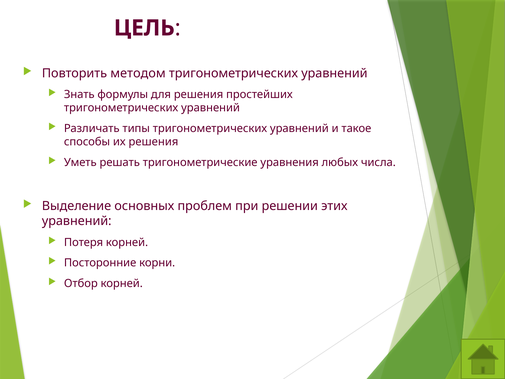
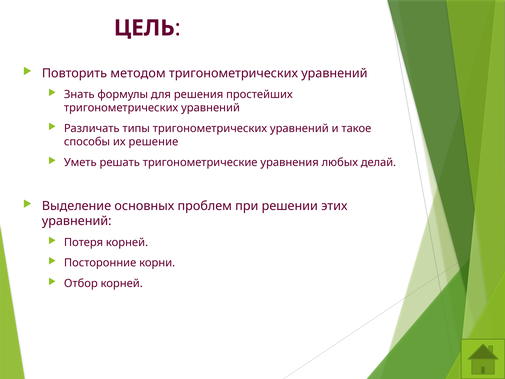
их решения: решения -> решение (153, 142)
числа: числа -> делай (378, 162)
